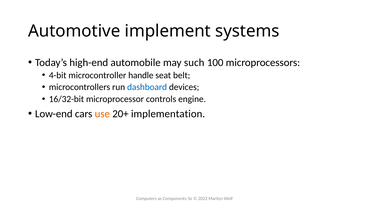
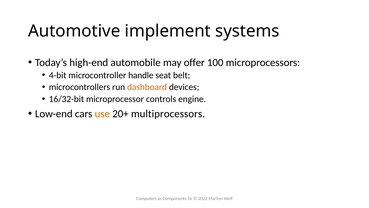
such: such -> offer (194, 62)
dashboard colour: blue -> orange (147, 87)
implementation: implementation -> multiprocessors (168, 113)
